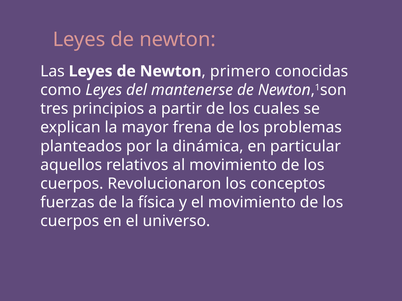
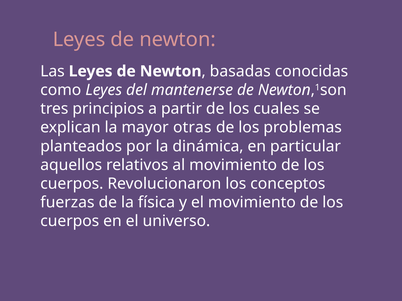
primero: primero -> basadas (240, 71)
frena: frena -> otras (192, 128)
